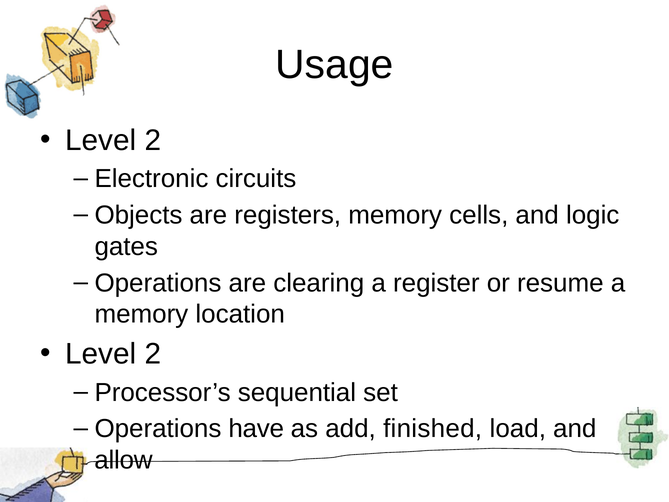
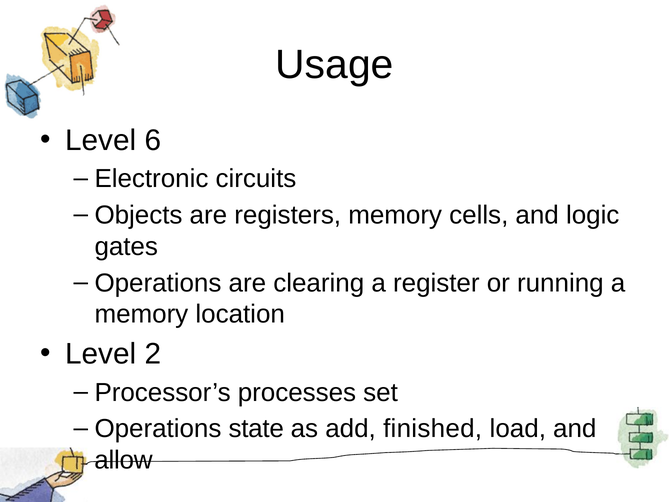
2: 2 -> 6 (153, 140)
resume: resume -> running (560, 283)
sequential: sequential -> processes (297, 392)
have: have -> state (256, 429)
